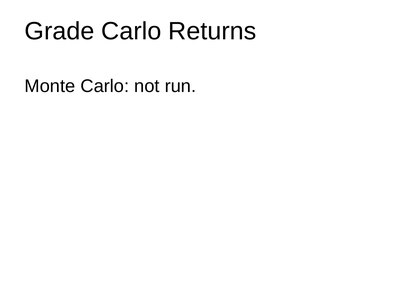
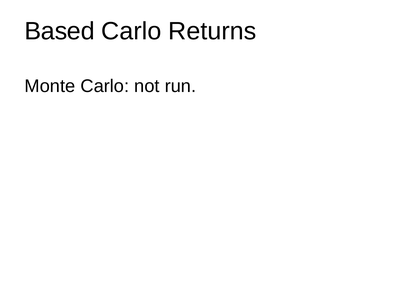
Grade: Grade -> Based (60, 31)
